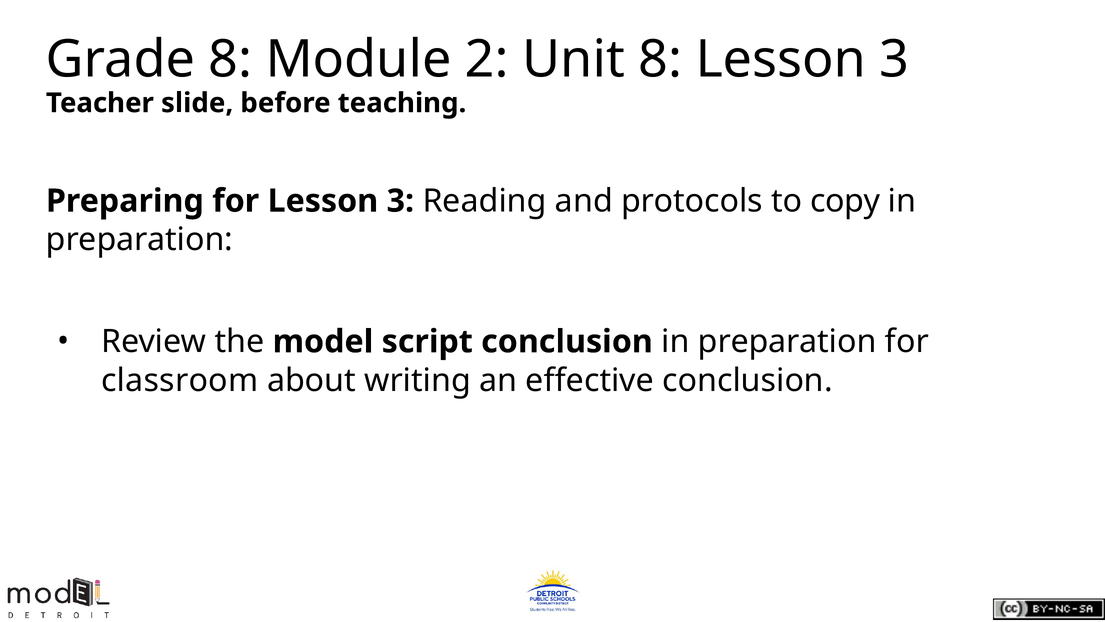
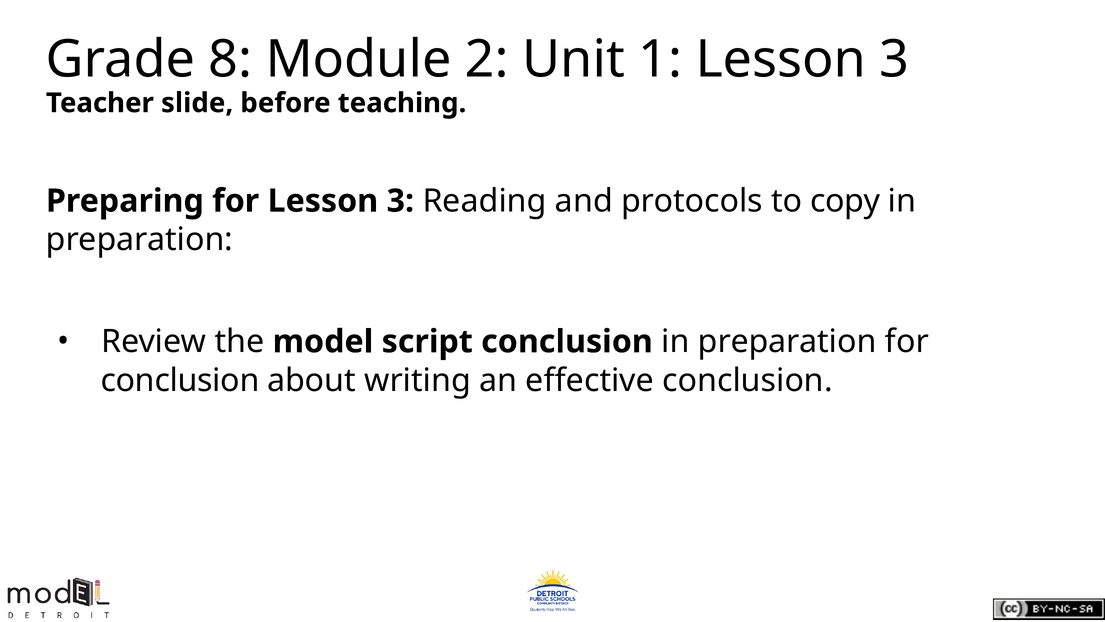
Unit 8: 8 -> 1 (660, 60)
classroom: classroom -> conclusion (180, 380)
